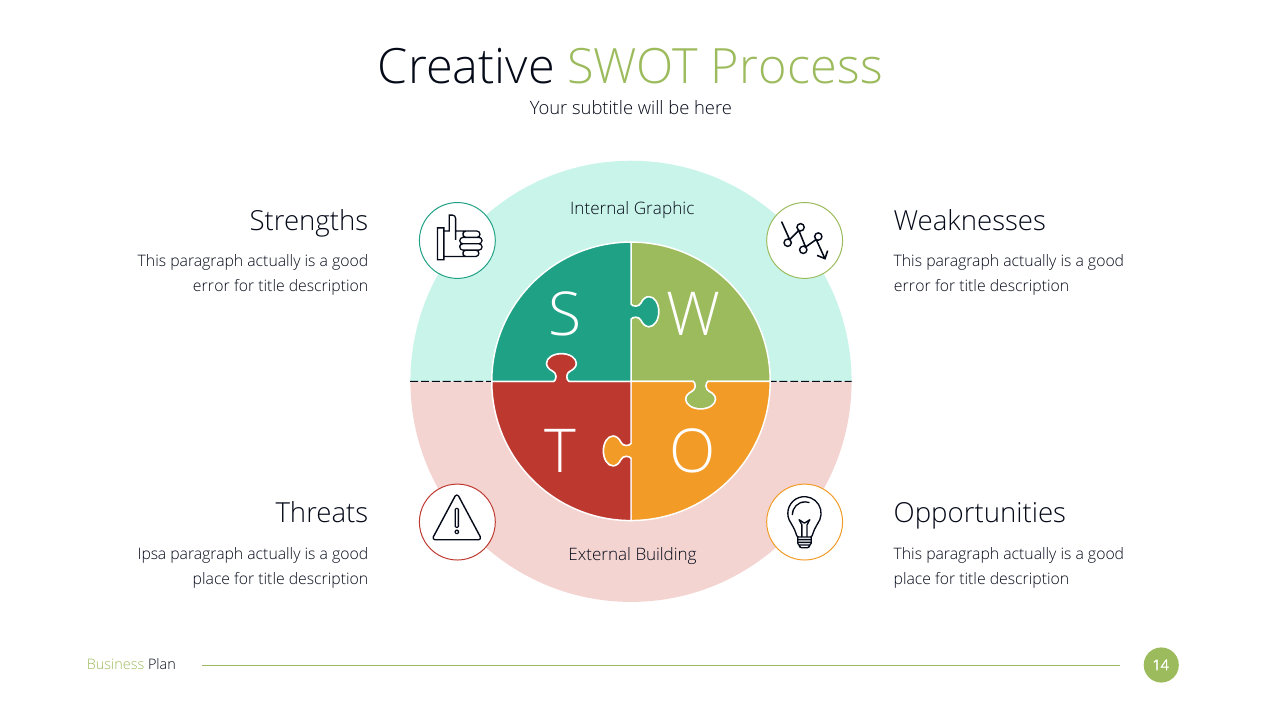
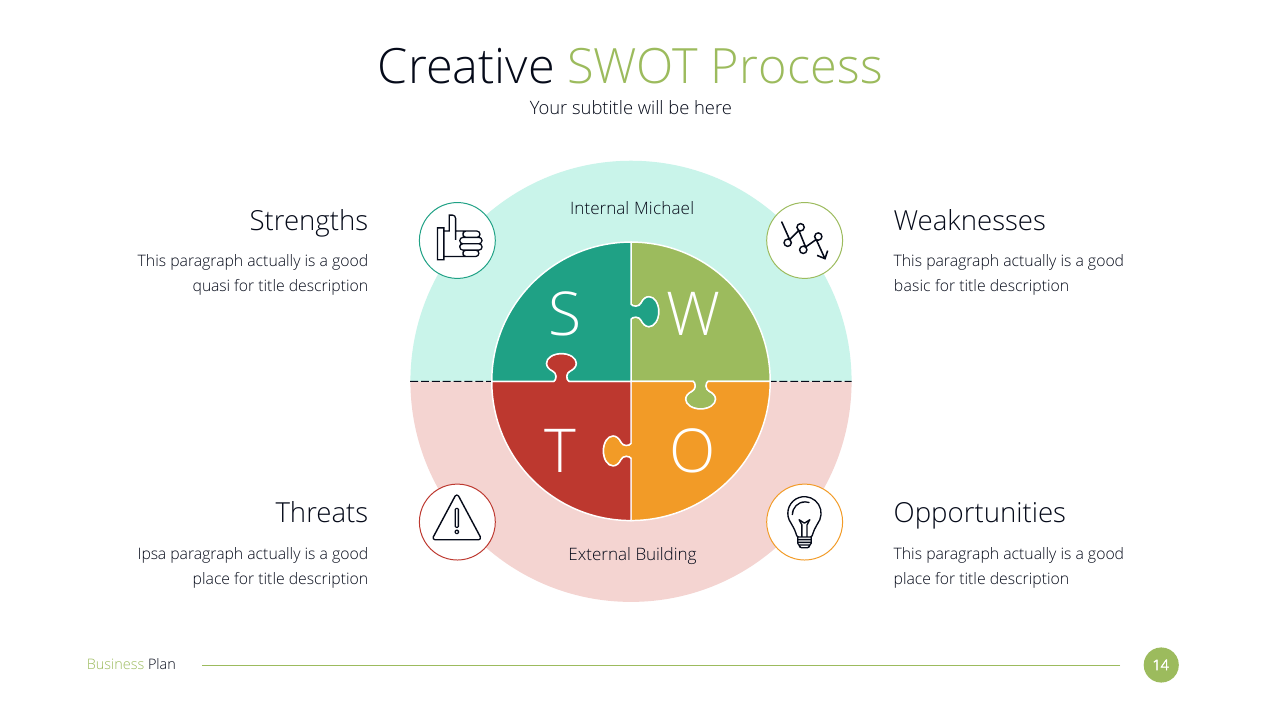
Graphic: Graphic -> Michael (664, 209)
error: error -> quasi (211, 286)
error: error -> basic (912, 286)
